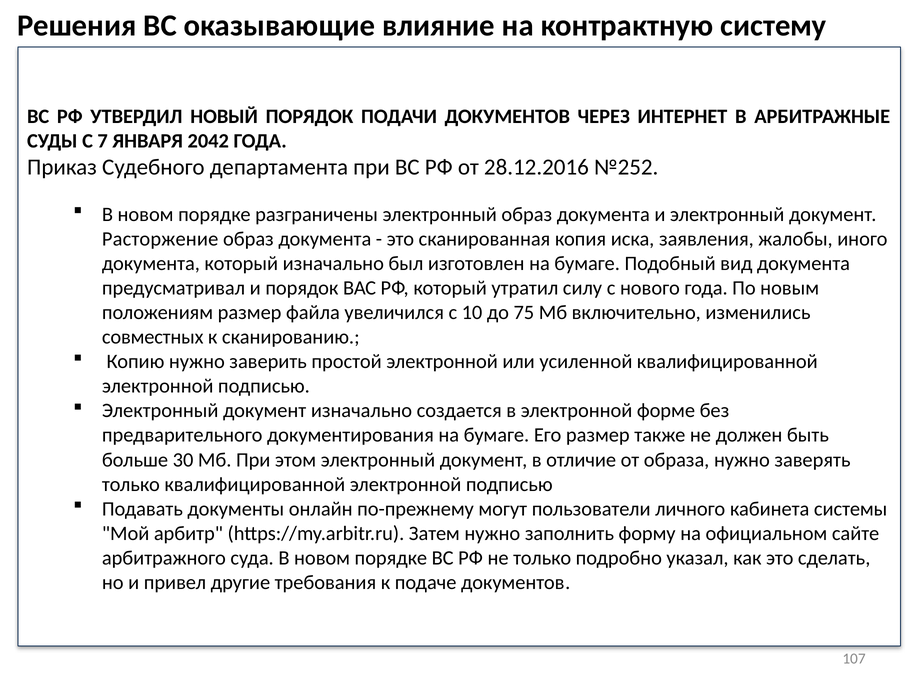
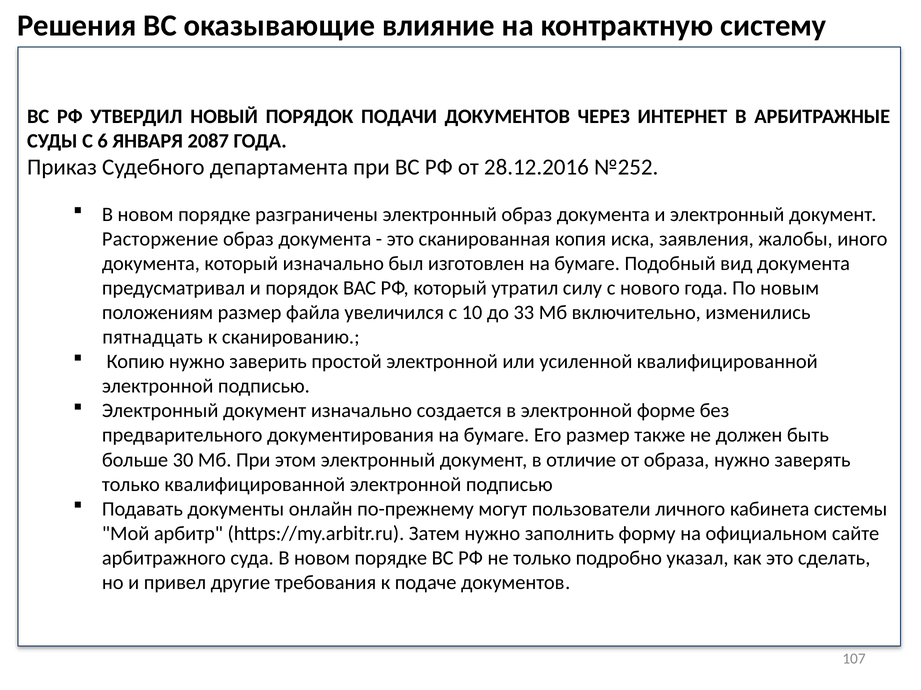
7: 7 -> 6 (103, 141)
2042: 2042 -> 2087 (208, 141)
75: 75 -> 33 (524, 313)
совместных: совместных -> пятнадцать (153, 338)
